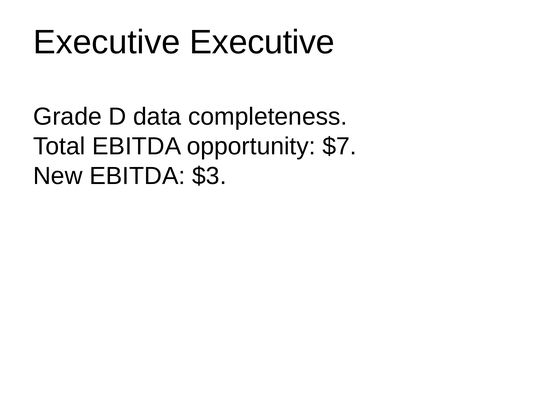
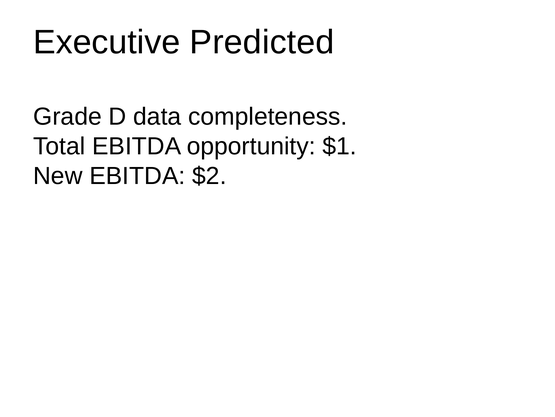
Executive Executive: Executive -> Predicted (262, 42)
$7: $7 -> $1 (340, 146)
$3: $3 -> $2 (209, 176)
